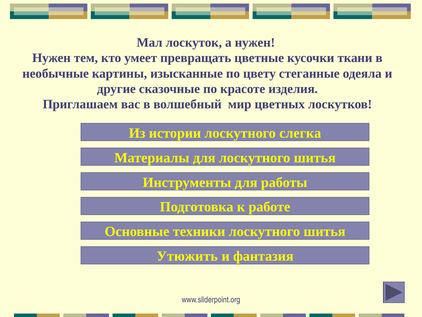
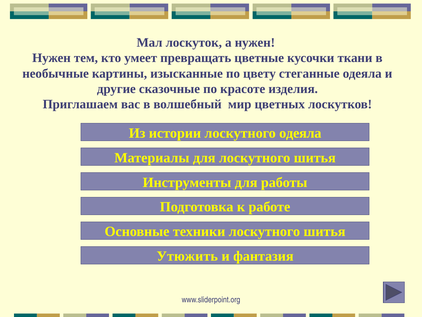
лоскутного слегка: слегка -> одеяла (300, 133)
